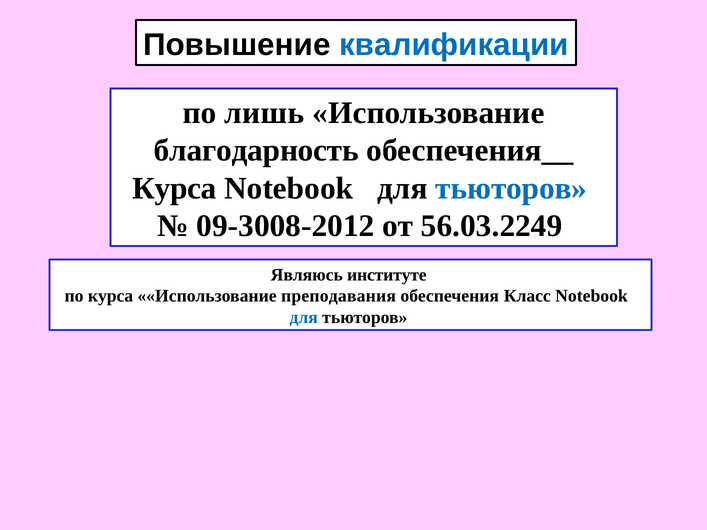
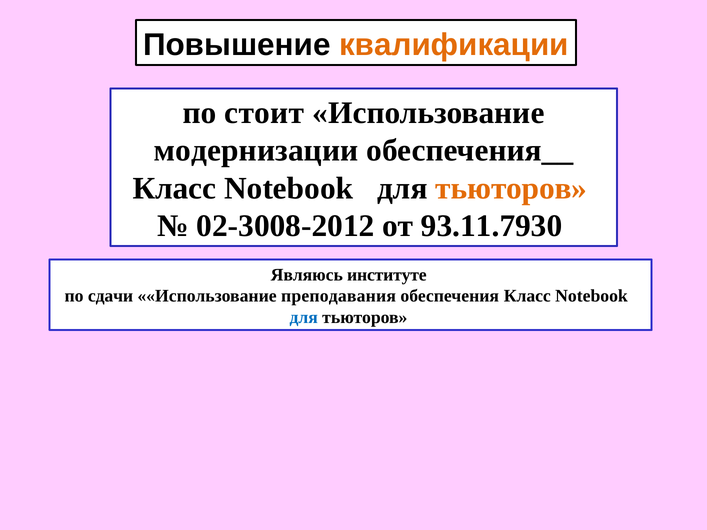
квалификации colour: blue -> orange (454, 45)
лишь: лишь -> стоит (264, 113)
благодарность: благодарность -> модернизации (256, 151)
Курса: Курса -> Класс (174, 188)
тьюторов colour: blue -> orange (511, 188)
09-3008-2012: 09-3008-2012 -> 02-3008-2012 (285, 226)
56.03.2249: 56.03.2249 -> 93.11.7930 (492, 226)
по курса: курса -> сдачи (111, 296)
